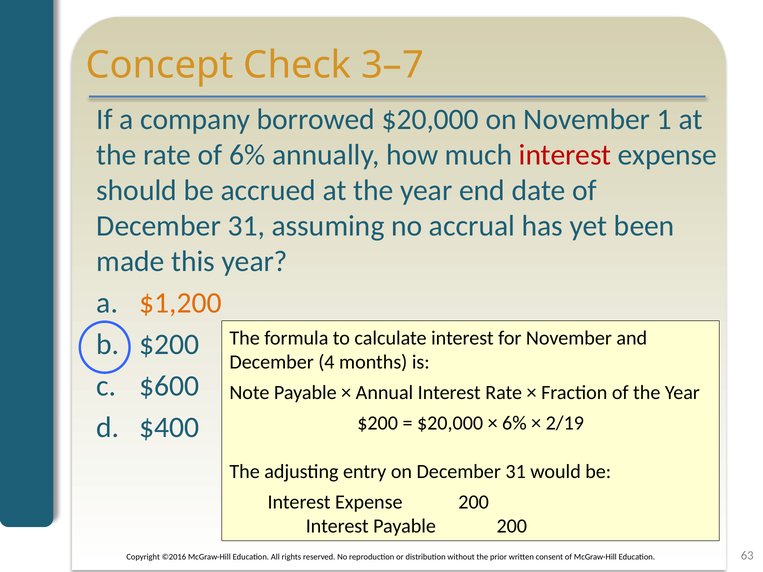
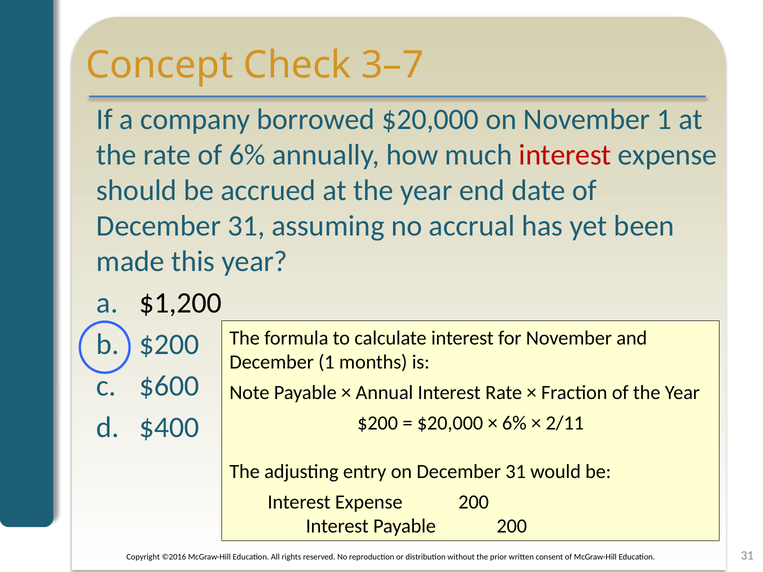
$1,200 colour: orange -> black (181, 303)
December 4: 4 -> 1 (326, 362)
2/19: 2/19 -> 2/11 (565, 423)
Education 63: 63 -> 31 (747, 556)
